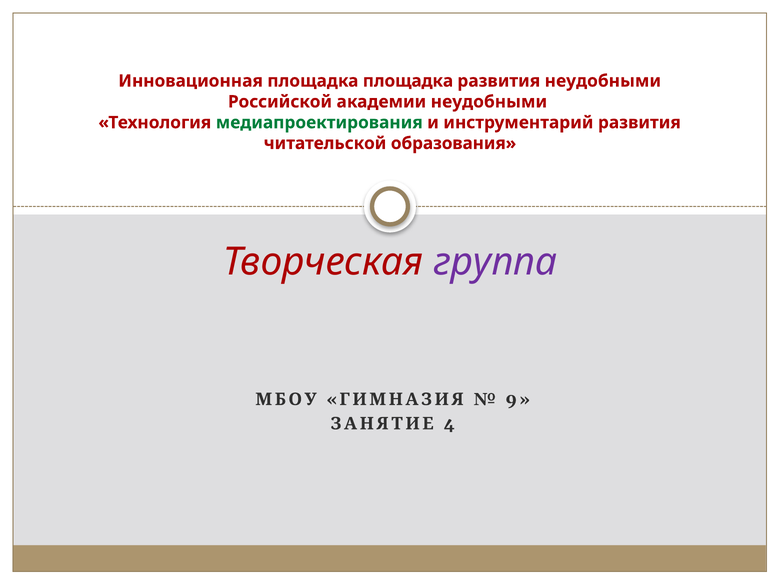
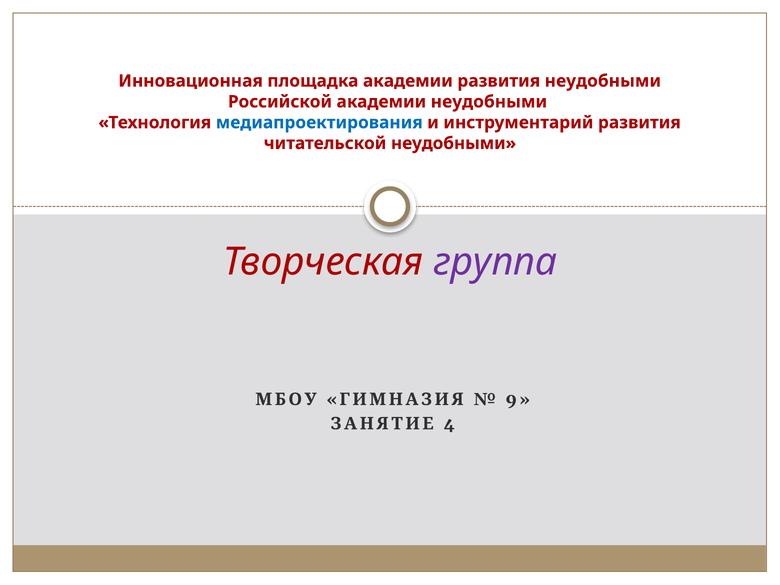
площадка площадка: площадка -> академии (408, 81)
медиапроектирования colour: green -> blue (319, 123)
читательской образования: образования -> неудобными (454, 143)
